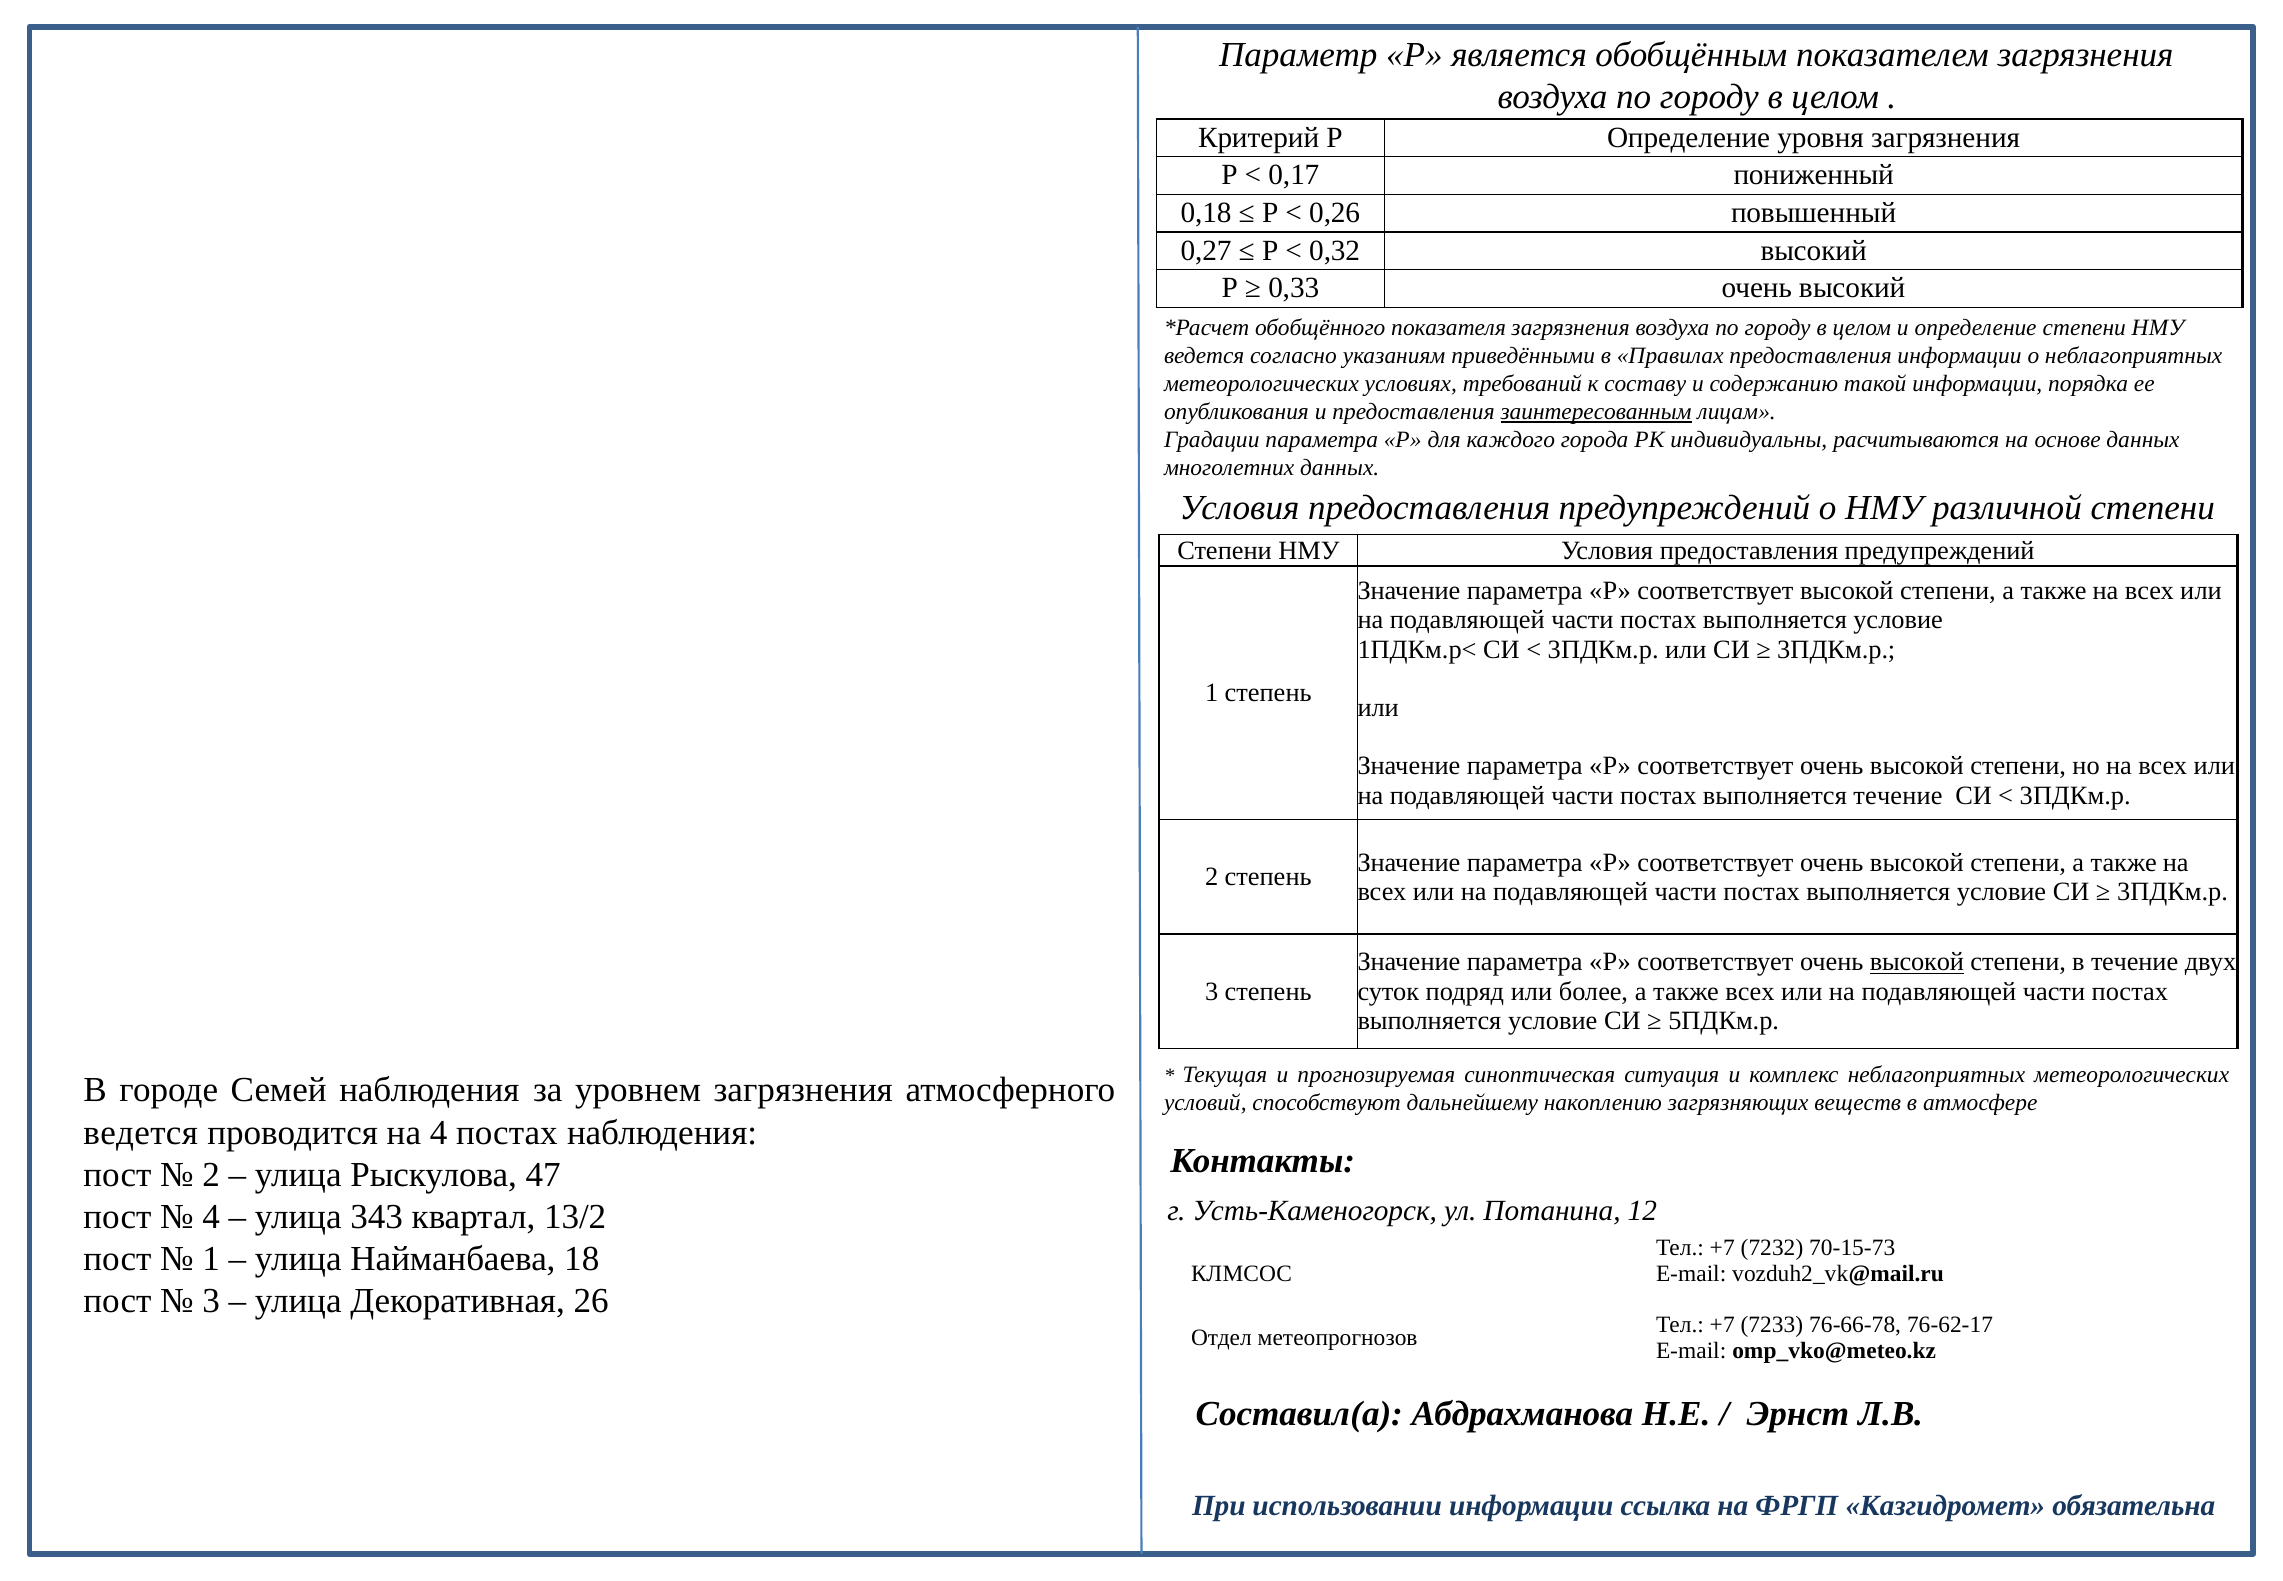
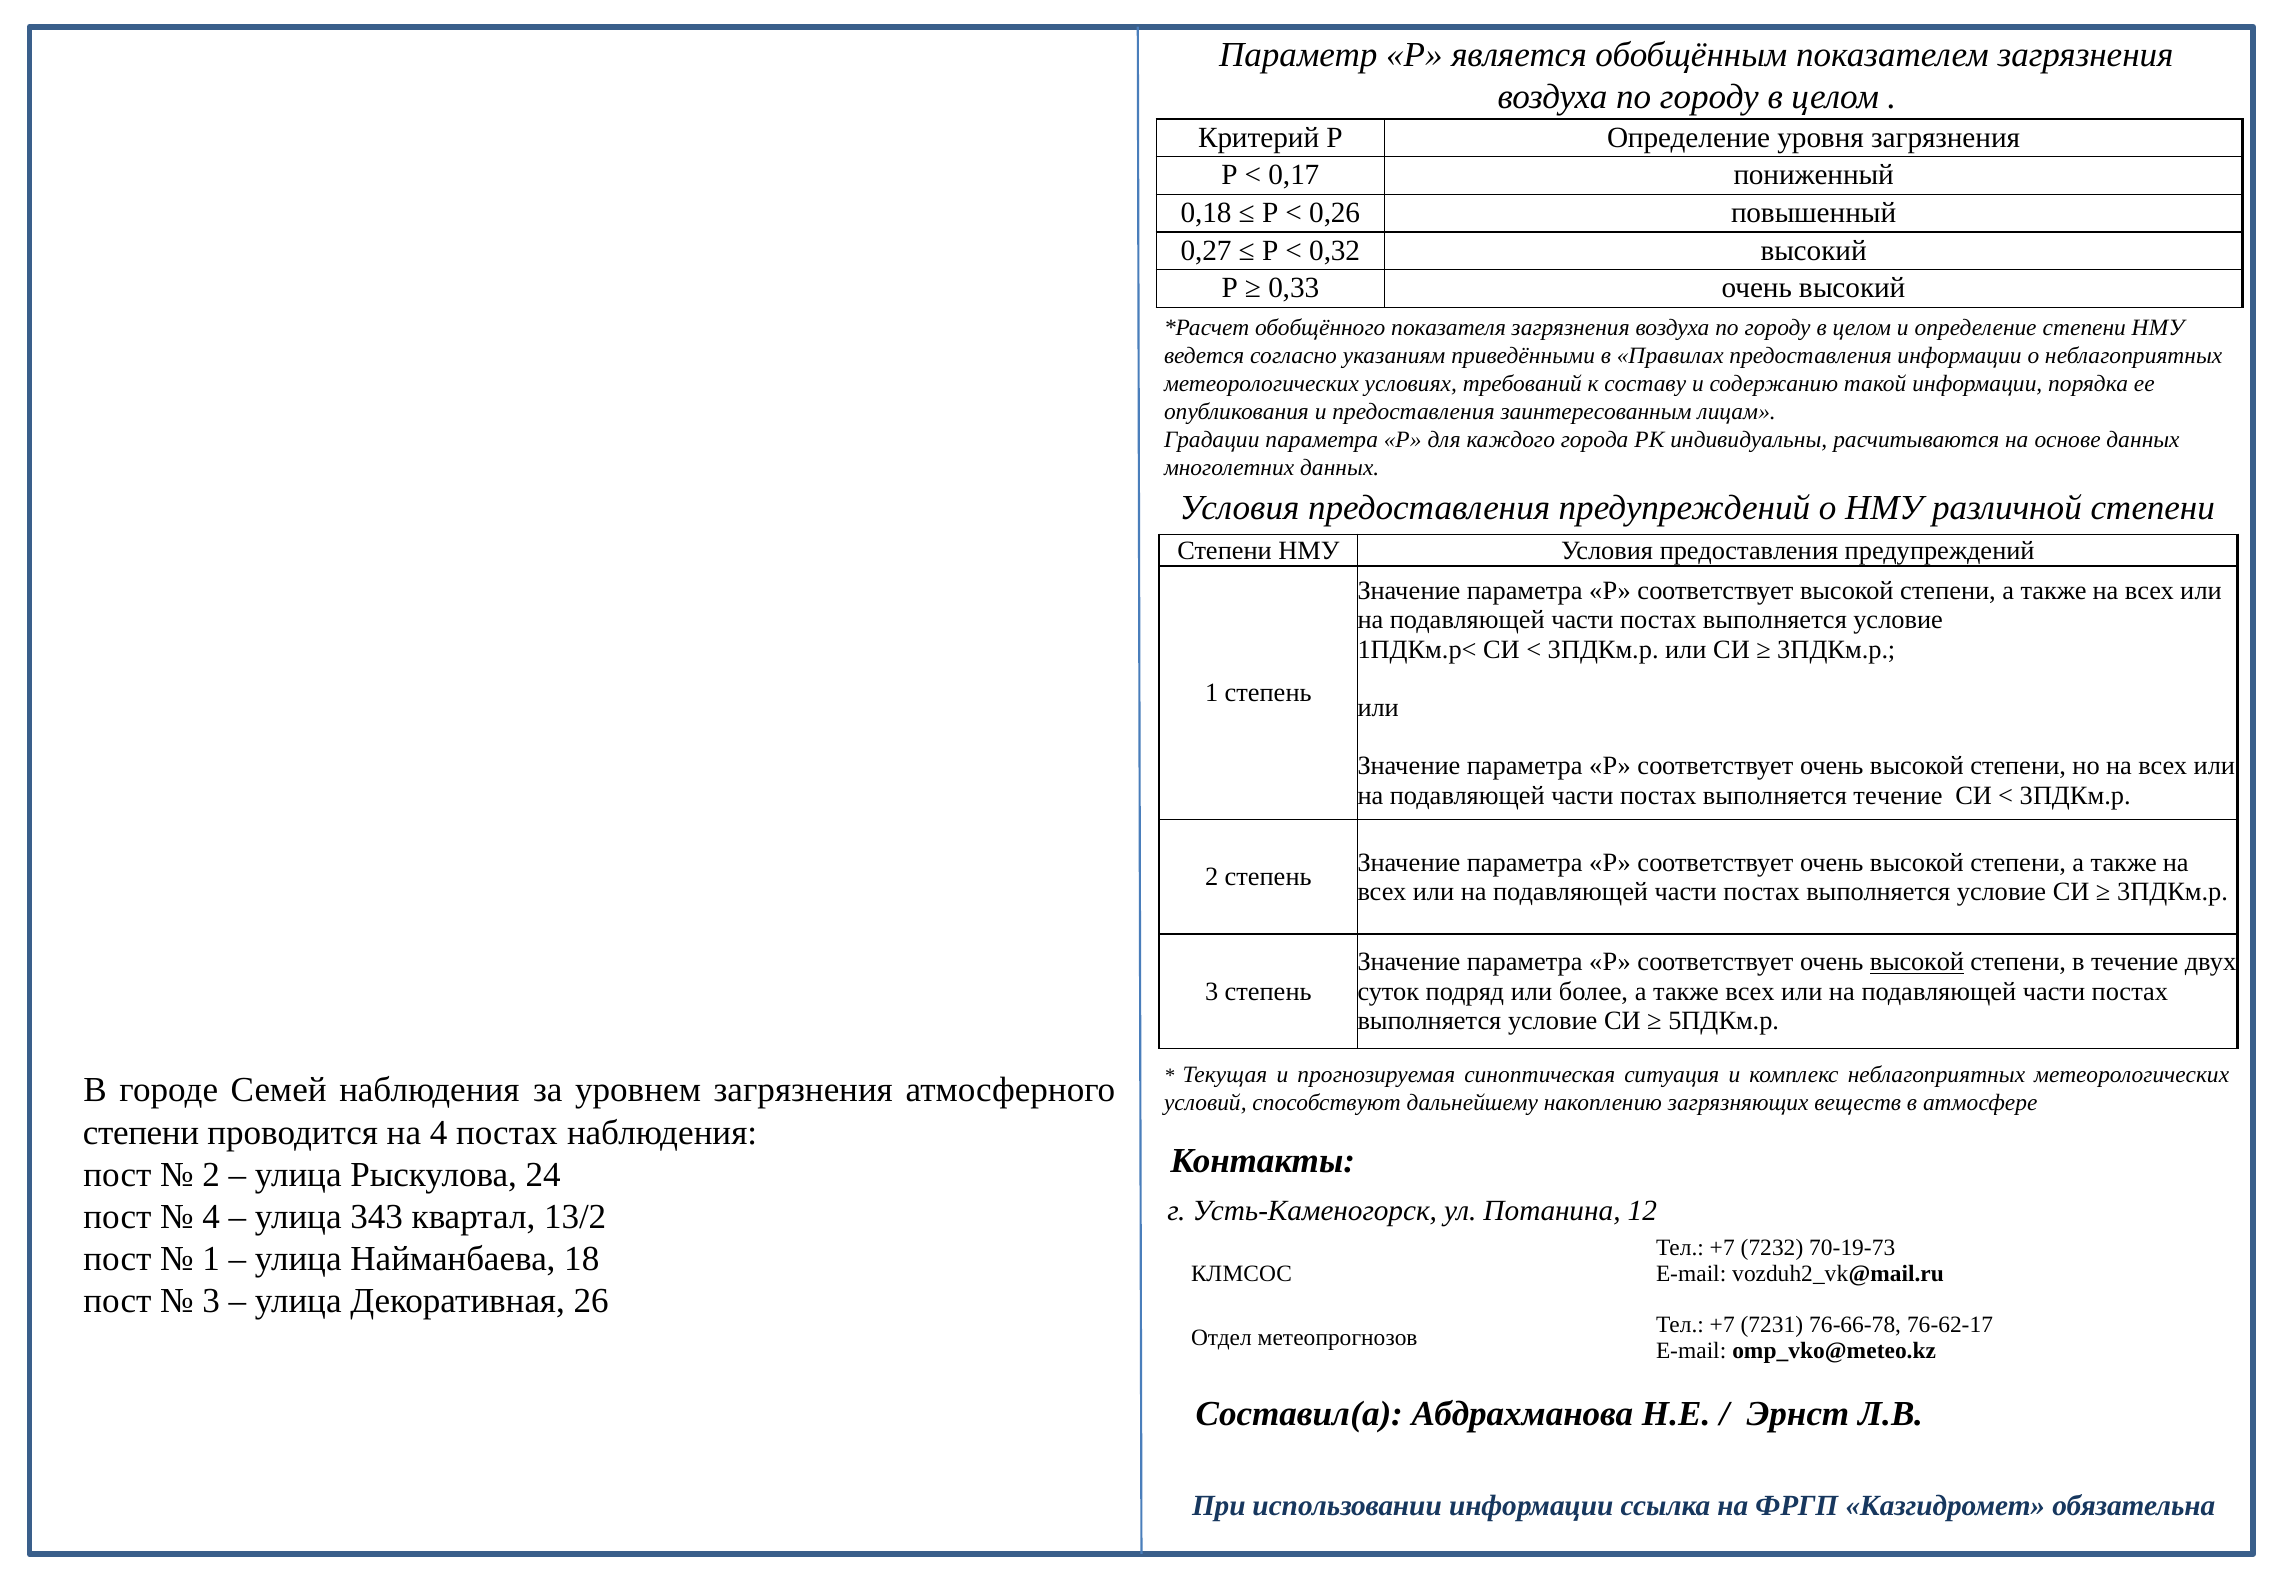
заинтересованным underline: present -> none (1596, 412)
ведется: ведется -> степени (141, 1132)
47: 47 -> 24 (543, 1174)
70-15-73: 70-15-73 -> 70-19-73 (1852, 1247)
7233: 7233 -> 7231 (1772, 1324)
